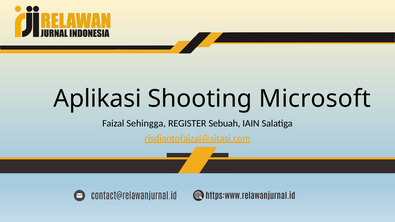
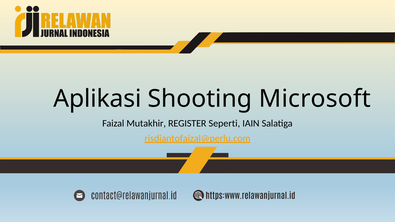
Sehingga: Sehingga -> Mutakhir (146, 123)
Sebuah: Sebuah -> Seperti (224, 123)
risdiantofaizal@sitasi.com: risdiantofaizal@sitasi.com -> risdiantofaizal@perlu.com (197, 138)
